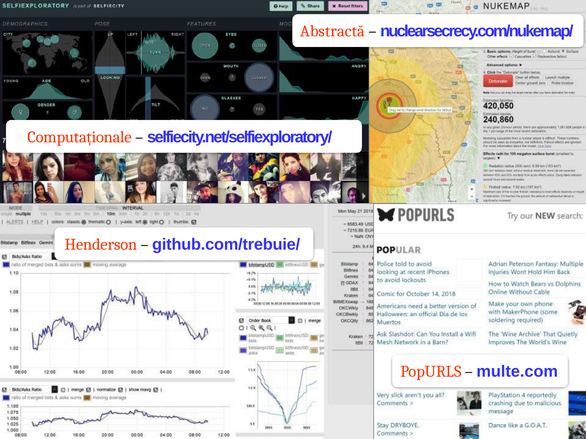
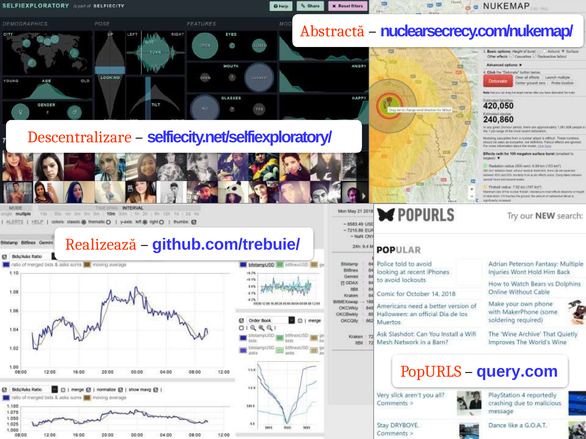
Computaționale: Computaționale -> Descentralizare (80, 137)
Henderson: Henderson -> Realizează (101, 245)
multe.com: multe.com -> query.com (517, 372)
